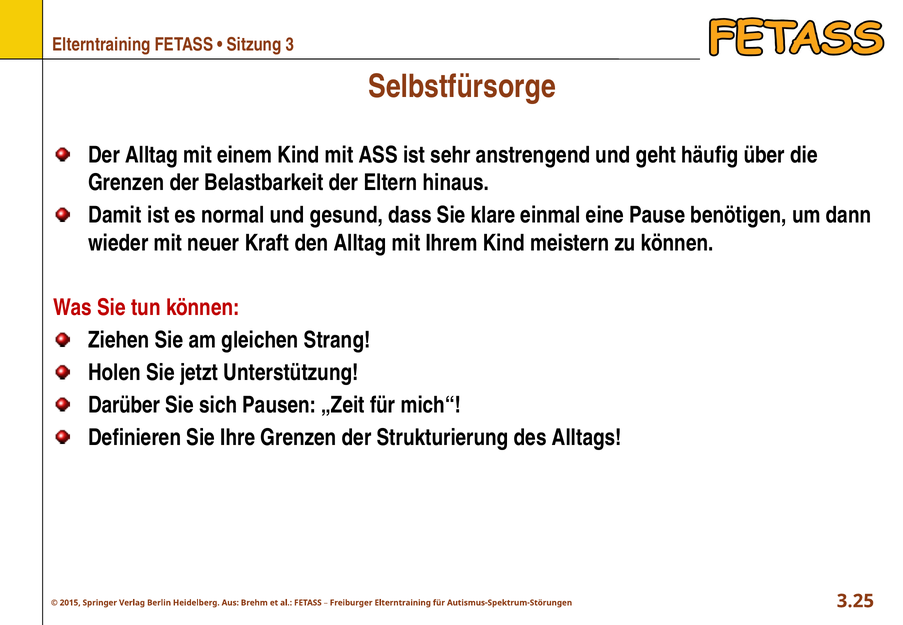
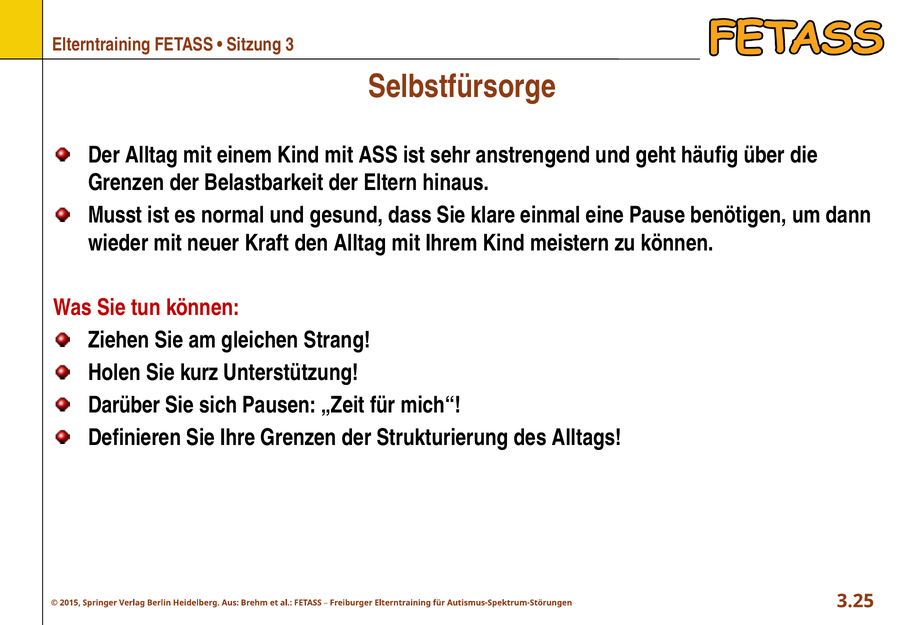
Damit: Damit -> Musst (115, 215)
jetzt: jetzt -> kurz (199, 373)
